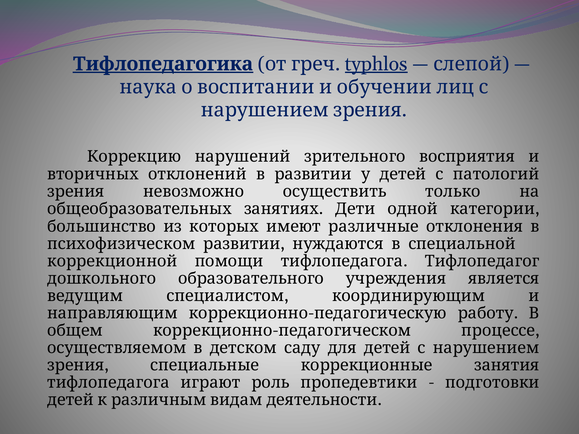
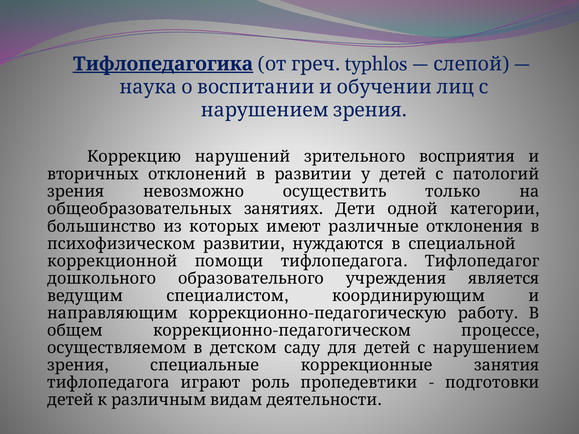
typhlos underline: present -> none (376, 64)
